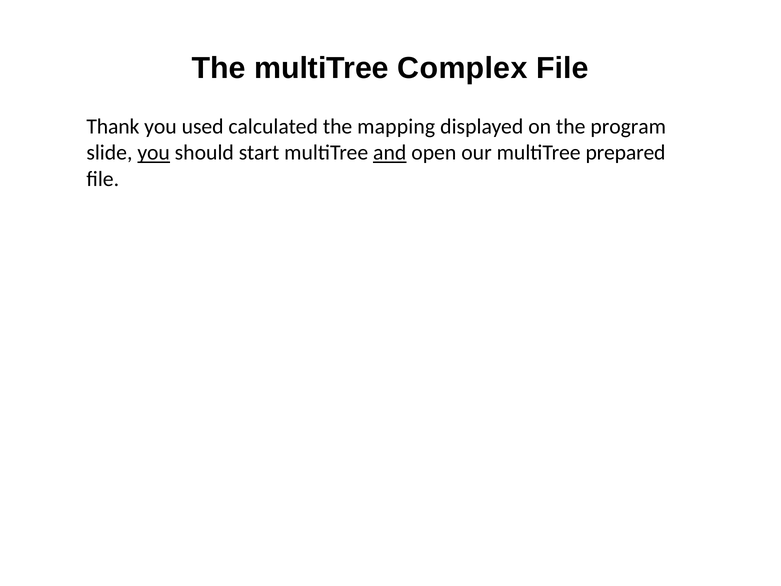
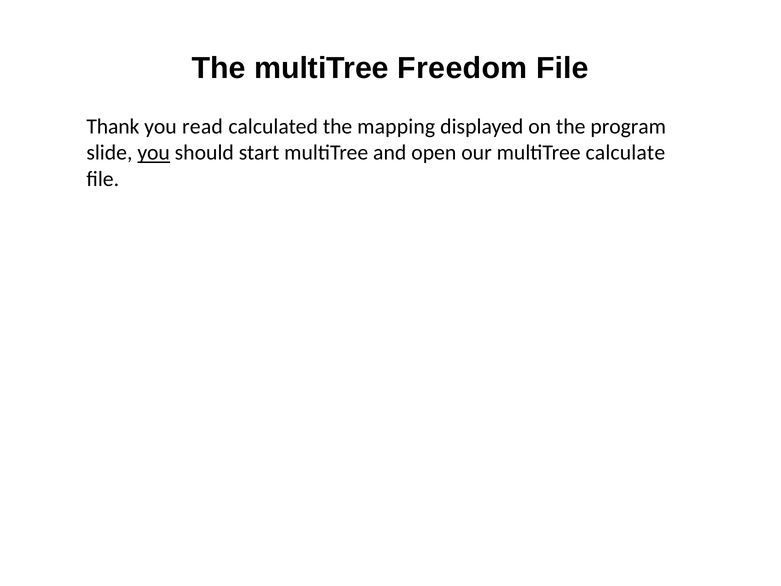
Complex: Complex -> Freedom (462, 68)
used: used -> read (202, 127)
and underline: present -> none (390, 153)
prepared: prepared -> calculate (625, 153)
